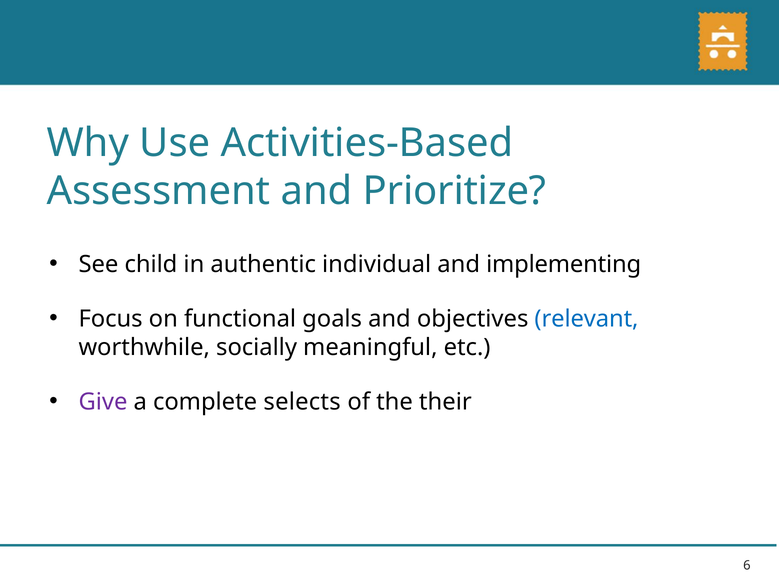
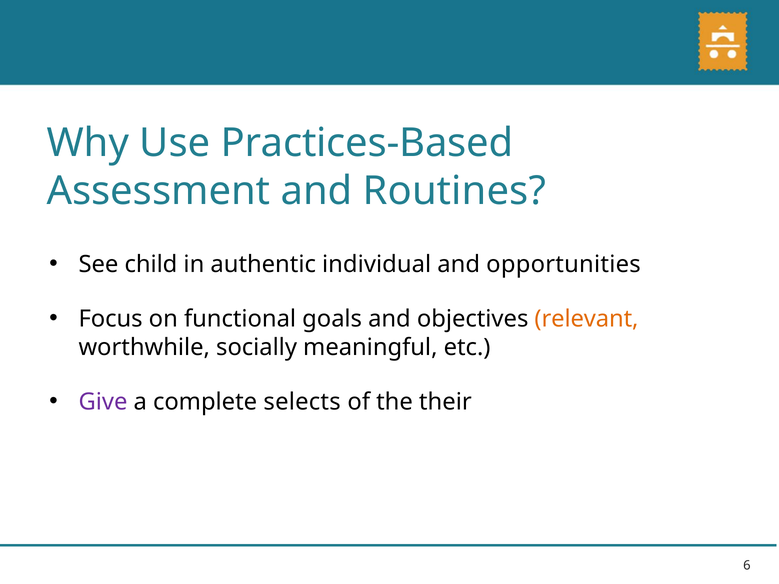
Activities-Based: Activities-Based -> Practices-Based (367, 143)
Prioritize: Prioritize -> Routines (454, 191)
implementing: implementing -> opportunities (563, 265)
relevant colour: blue -> orange (586, 319)
